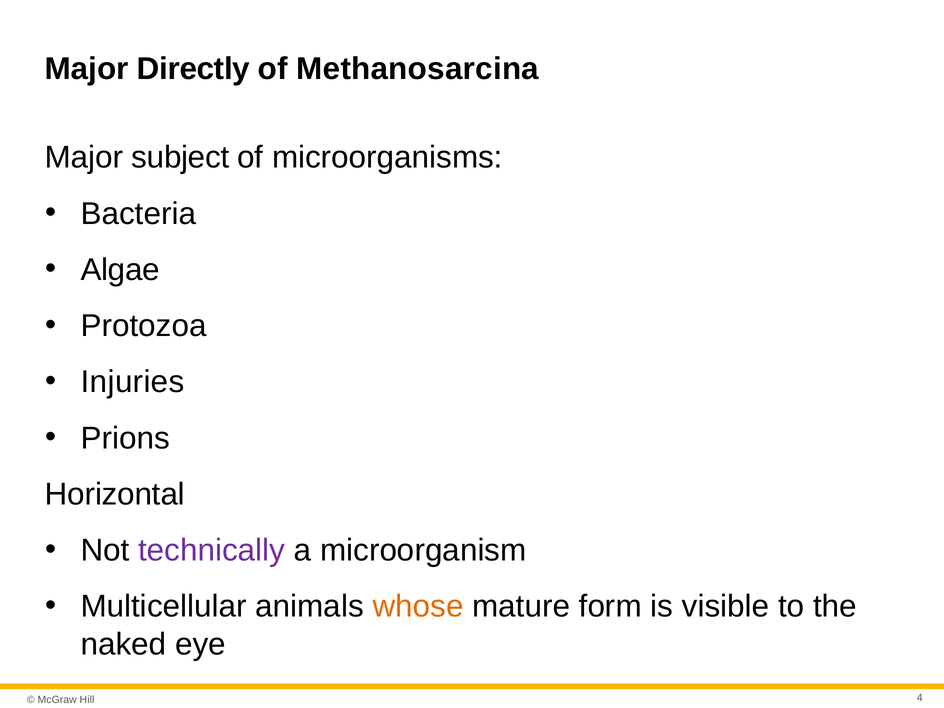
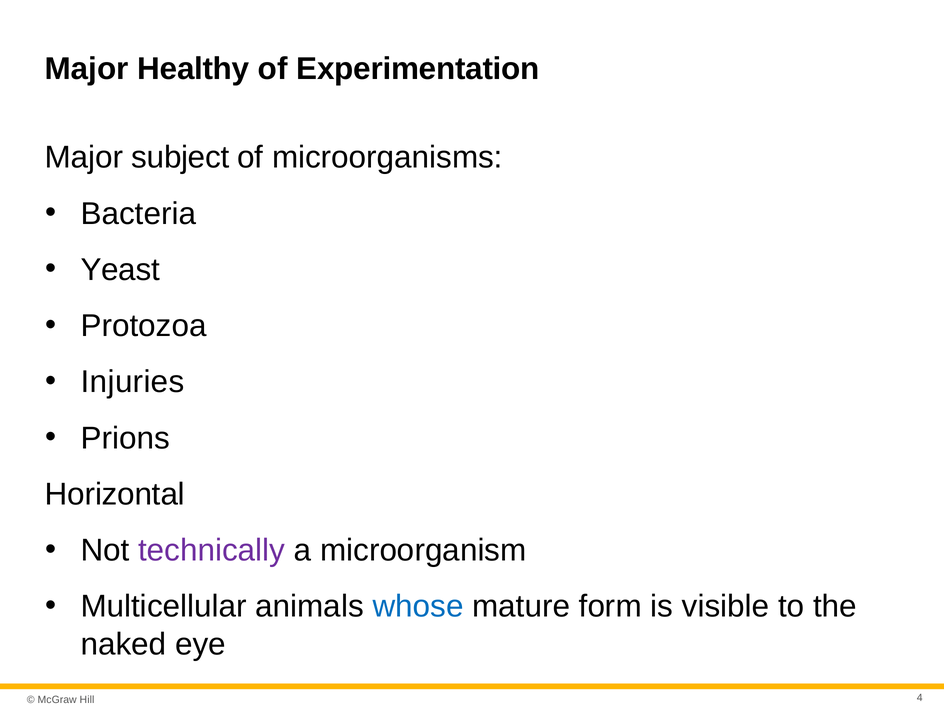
Directly: Directly -> Healthy (193, 69)
Methanosarcina: Methanosarcina -> Experimentation (418, 69)
Algae: Algae -> Yeast (120, 270)
whose colour: orange -> blue (418, 607)
